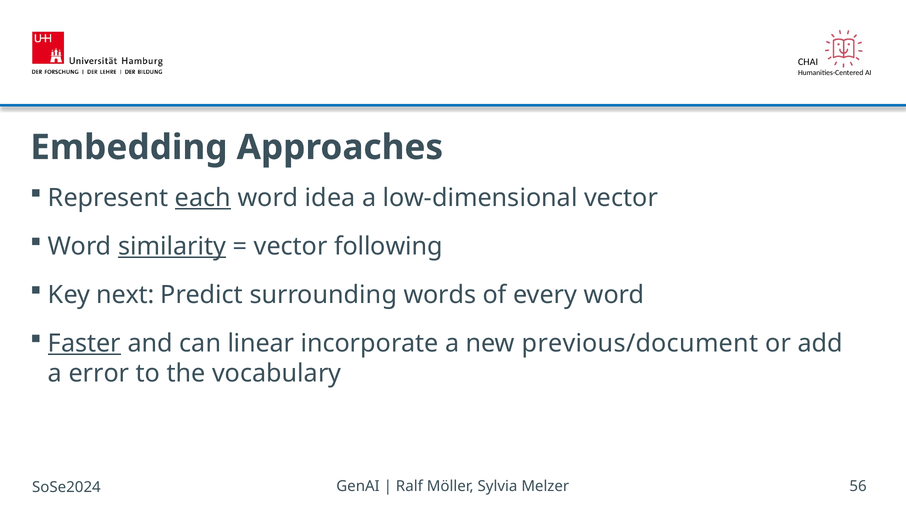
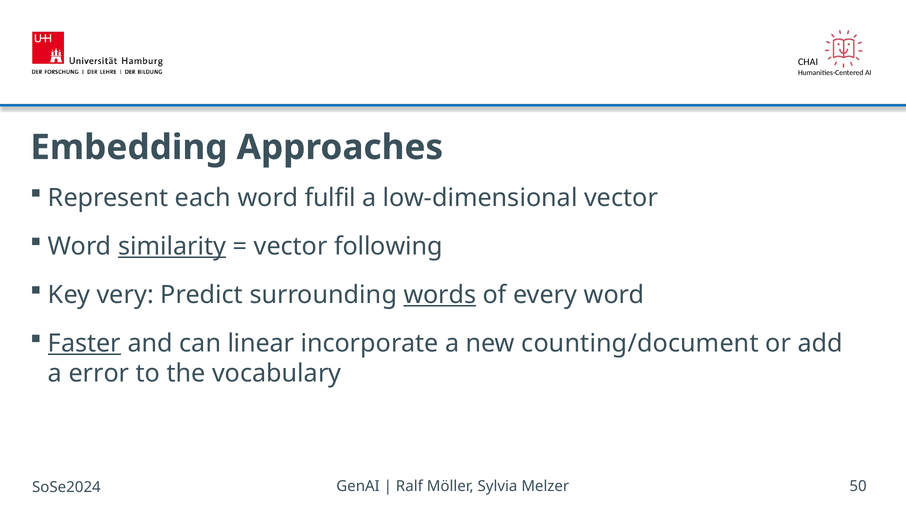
each underline: present -> none (203, 198)
idea: idea -> fulfil (330, 198)
next: next -> very (125, 295)
words underline: none -> present (440, 295)
previous/document: previous/document -> counting/document (640, 343)
56: 56 -> 50 (858, 486)
